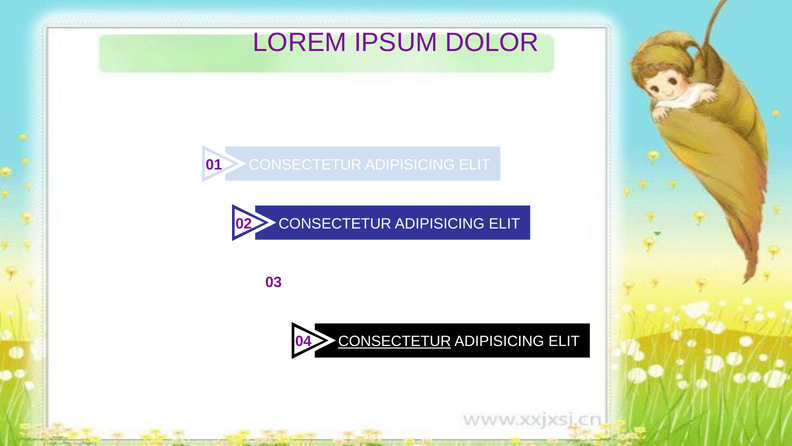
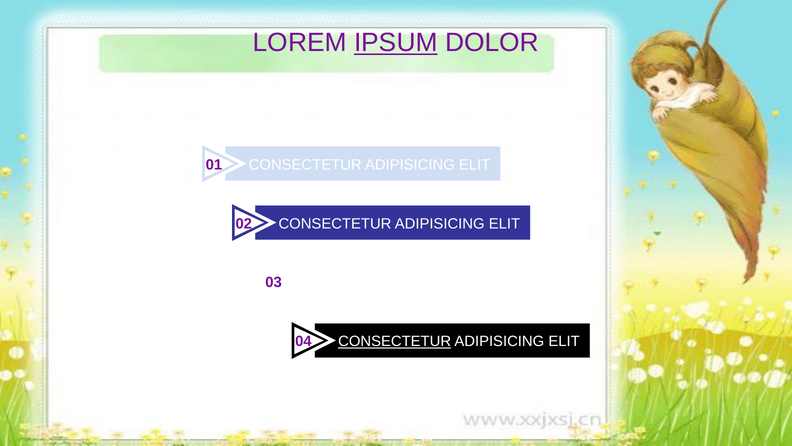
IPSUM underline: none -> present (396, 43)
